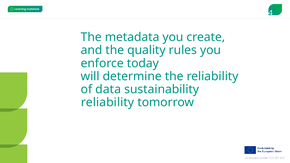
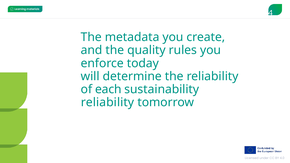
data: data -> each (108, 89)
